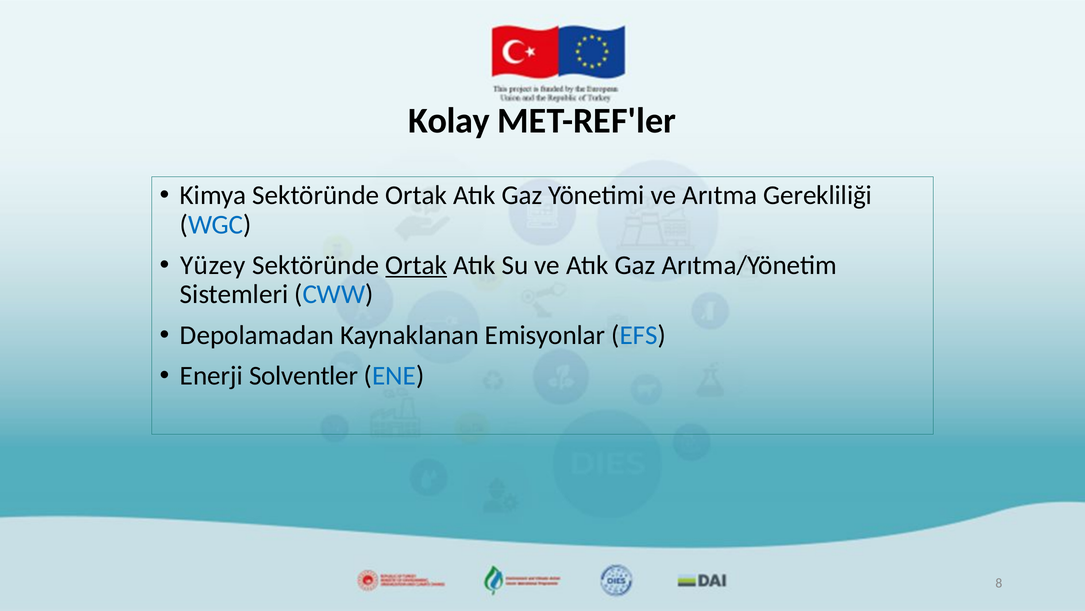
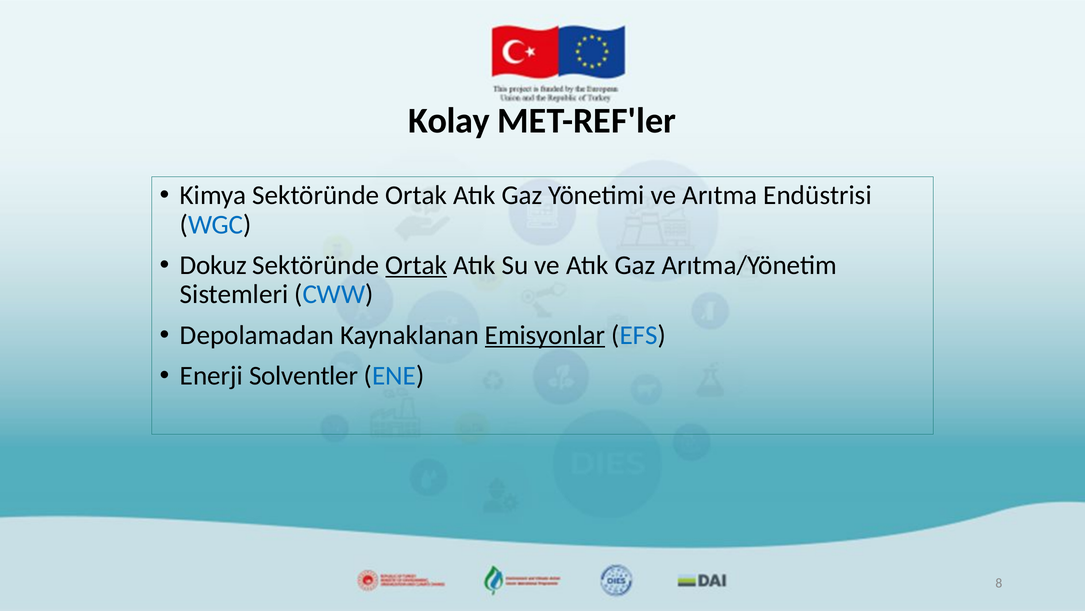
Gerekliliği: Gerekliliği -> Endüstrisi (818, 195)
Yüzey: Yüzey -> Dokuz (213, 265)
Emisyonlar underline: none -> present (545, 335)
